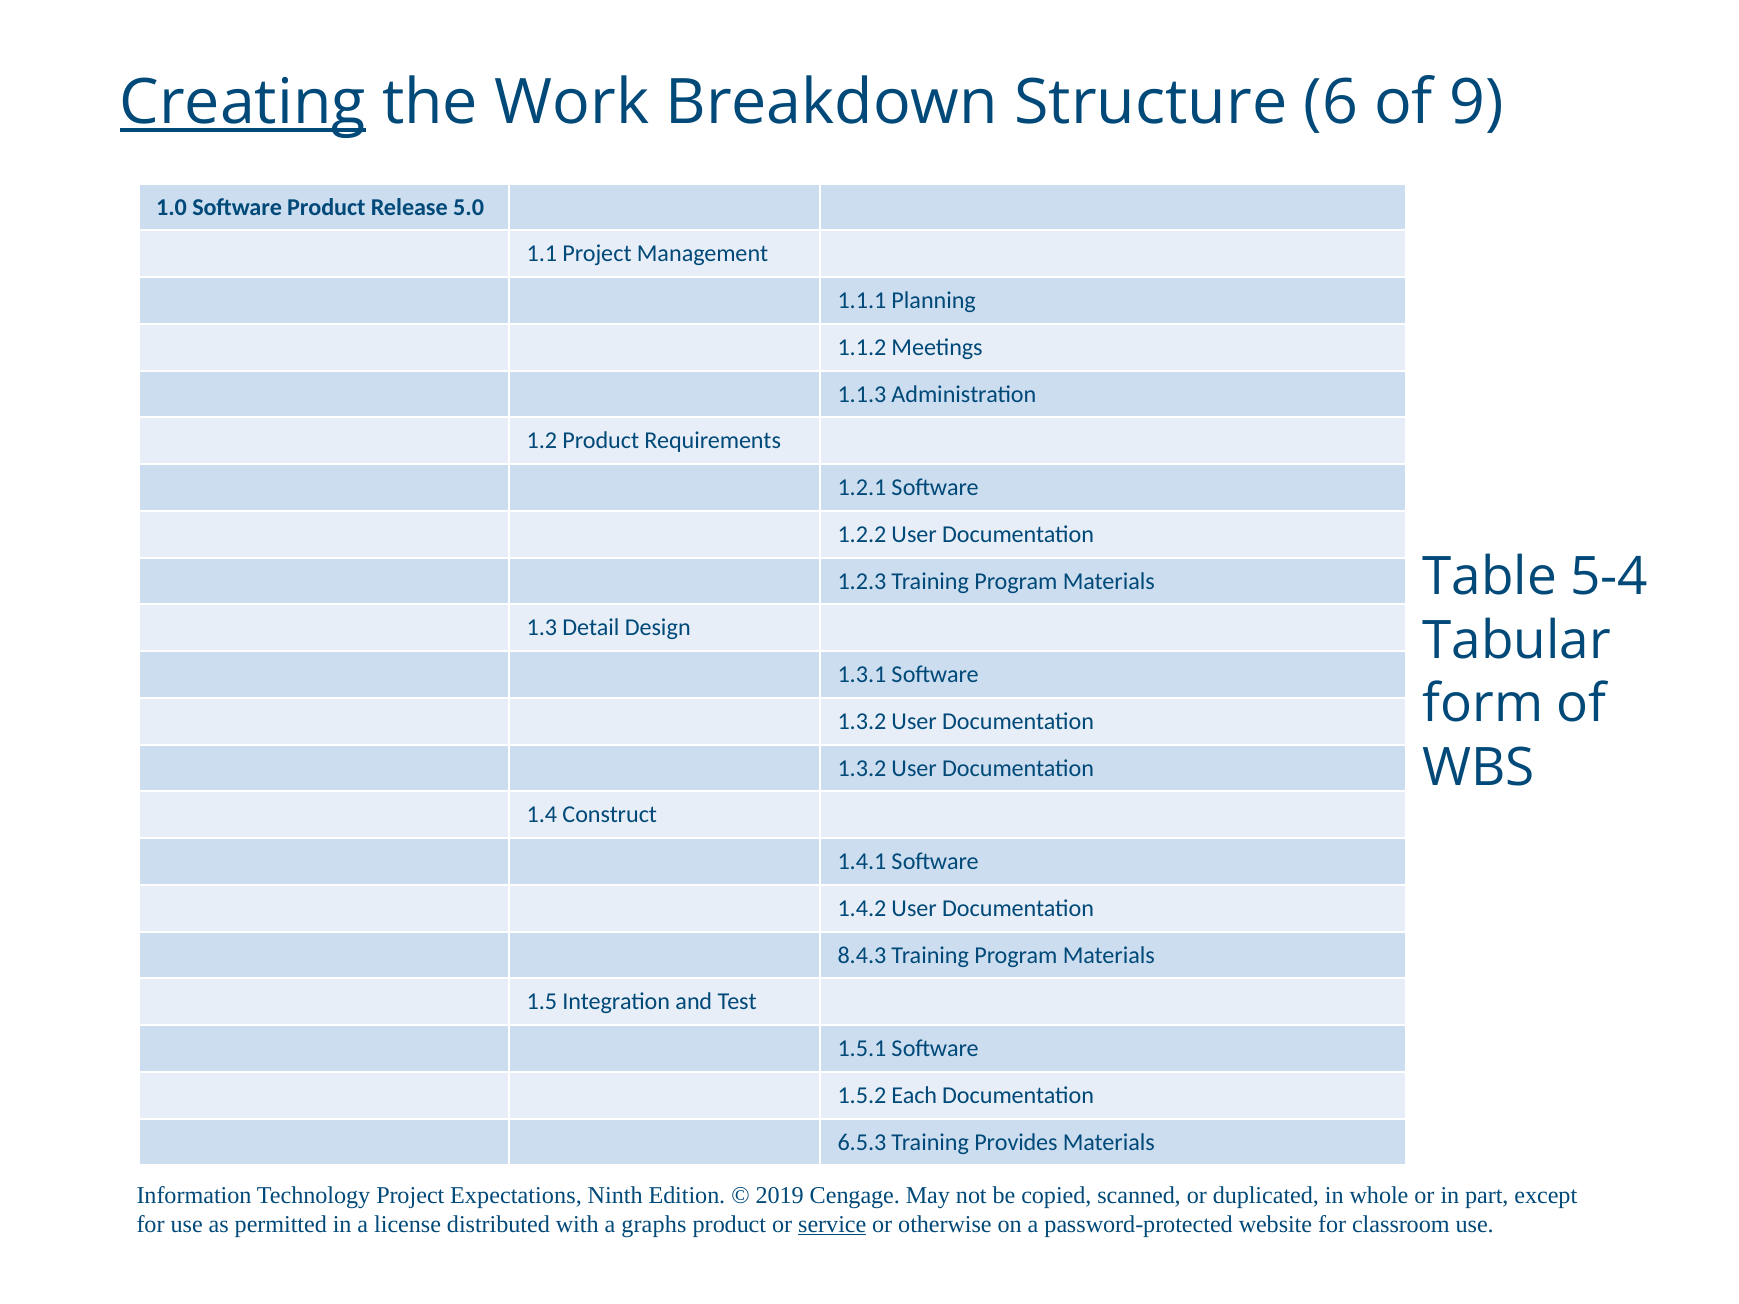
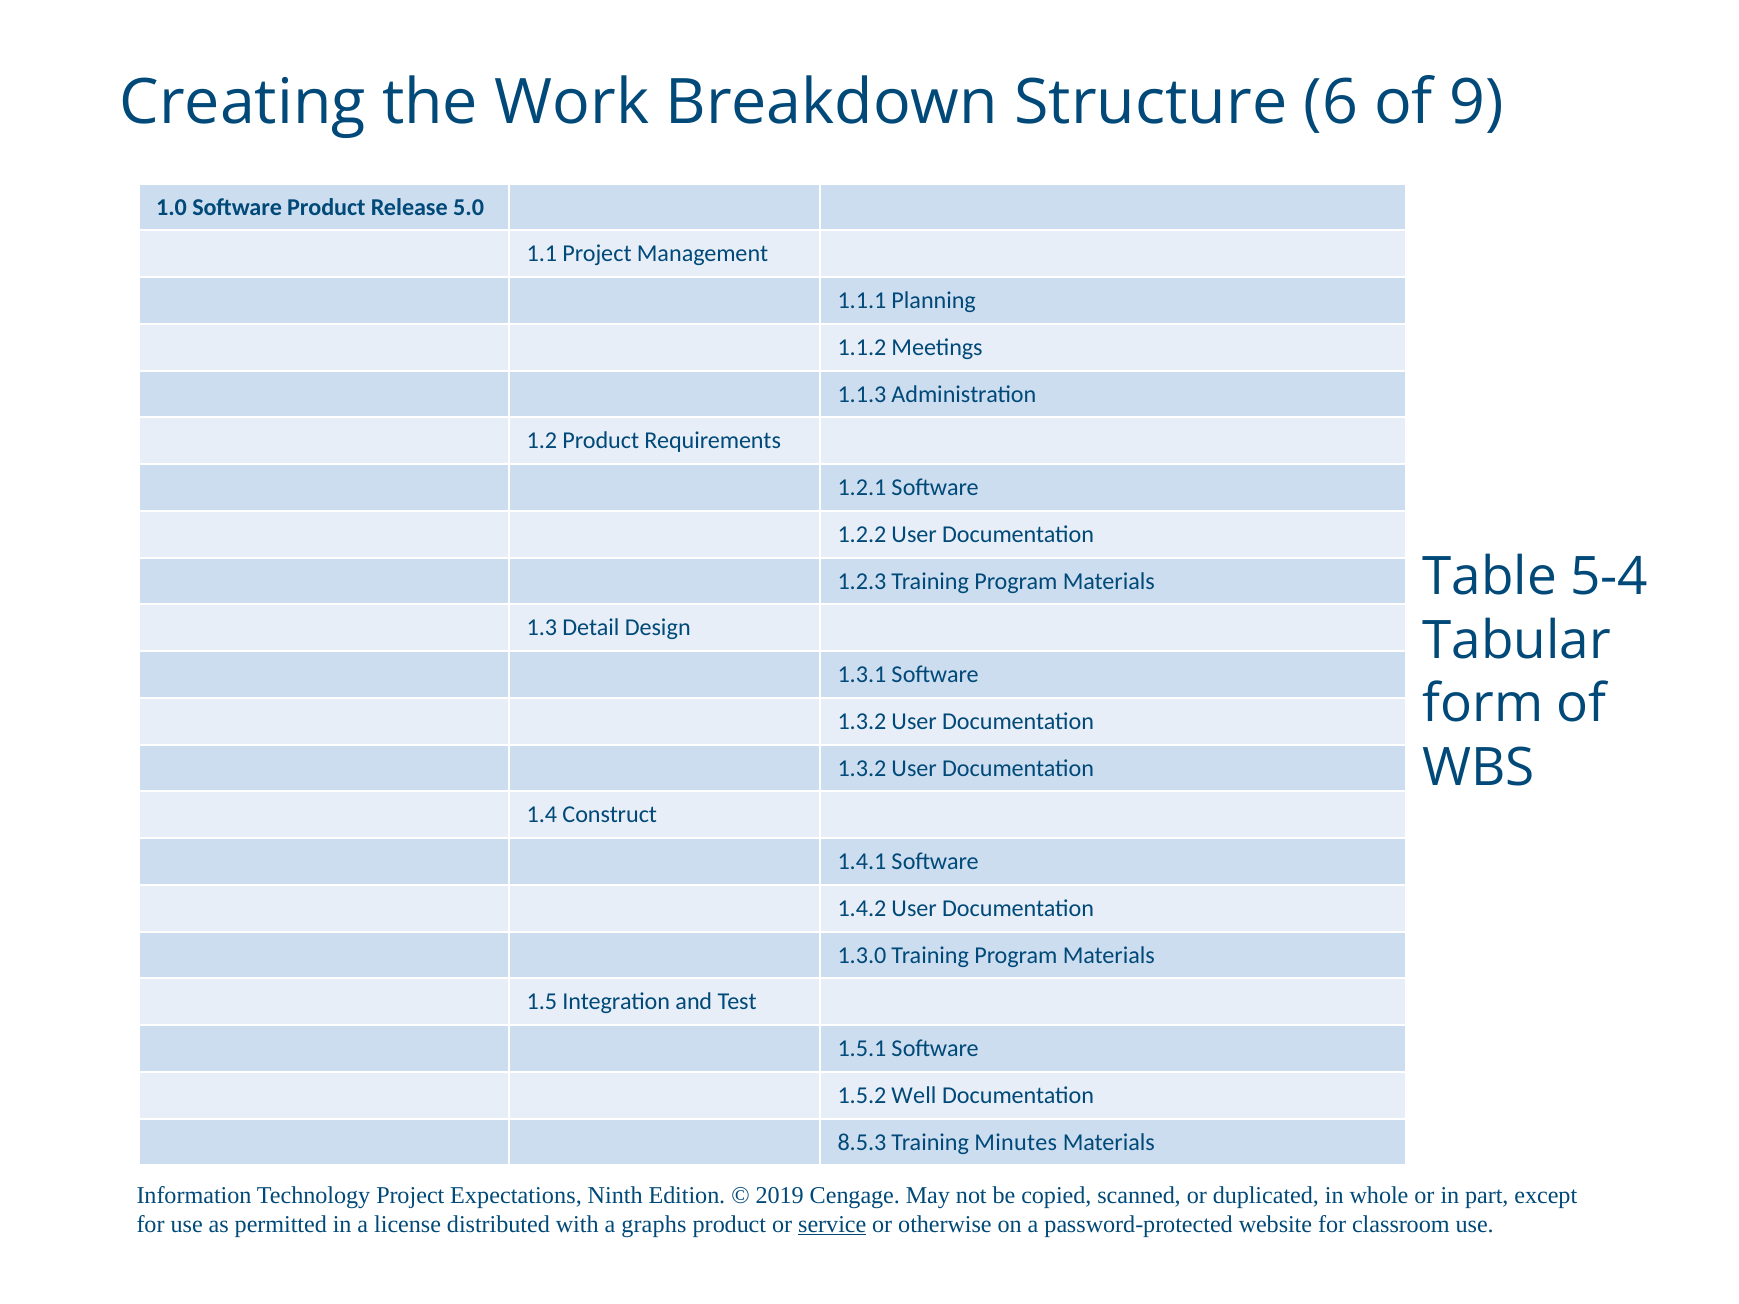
Creating underline: present -> none (243, 103)
8.4.3: 8.4.3 -> 1.3.0 (862, 955)
Each: Each -> Well (914, 1096)
6.5.3: 6.5.3 -> 8.5.3 (862, 1142)
Provides: Provides -> Minutes (1016, 1142)
